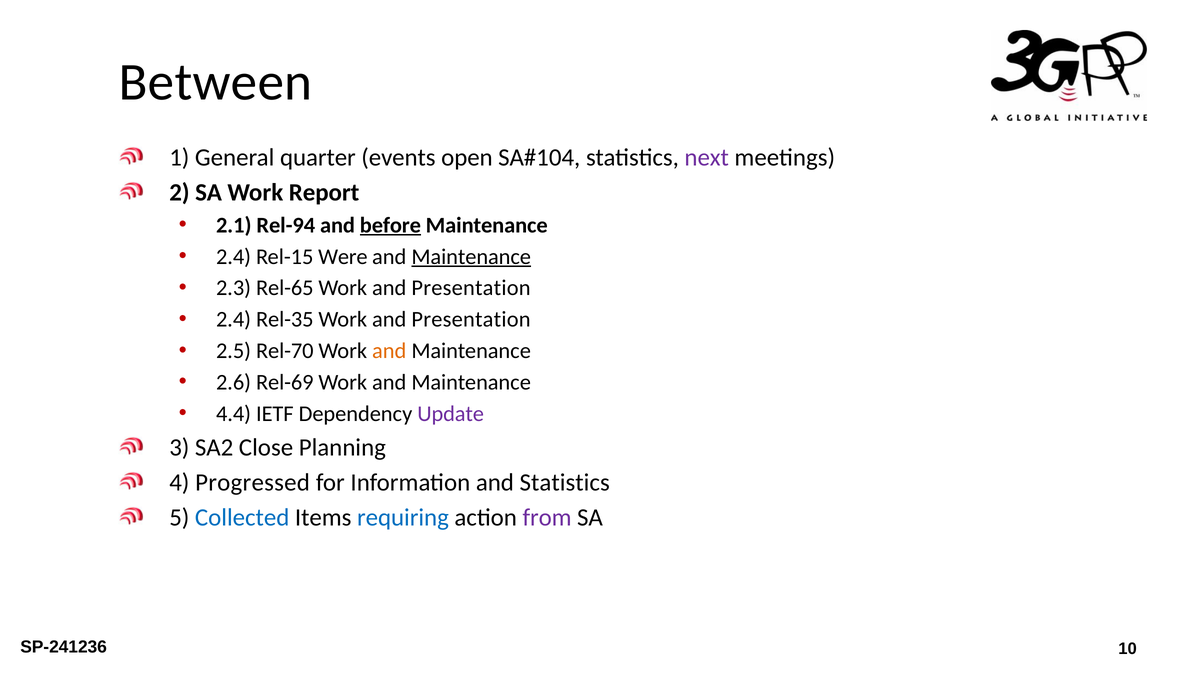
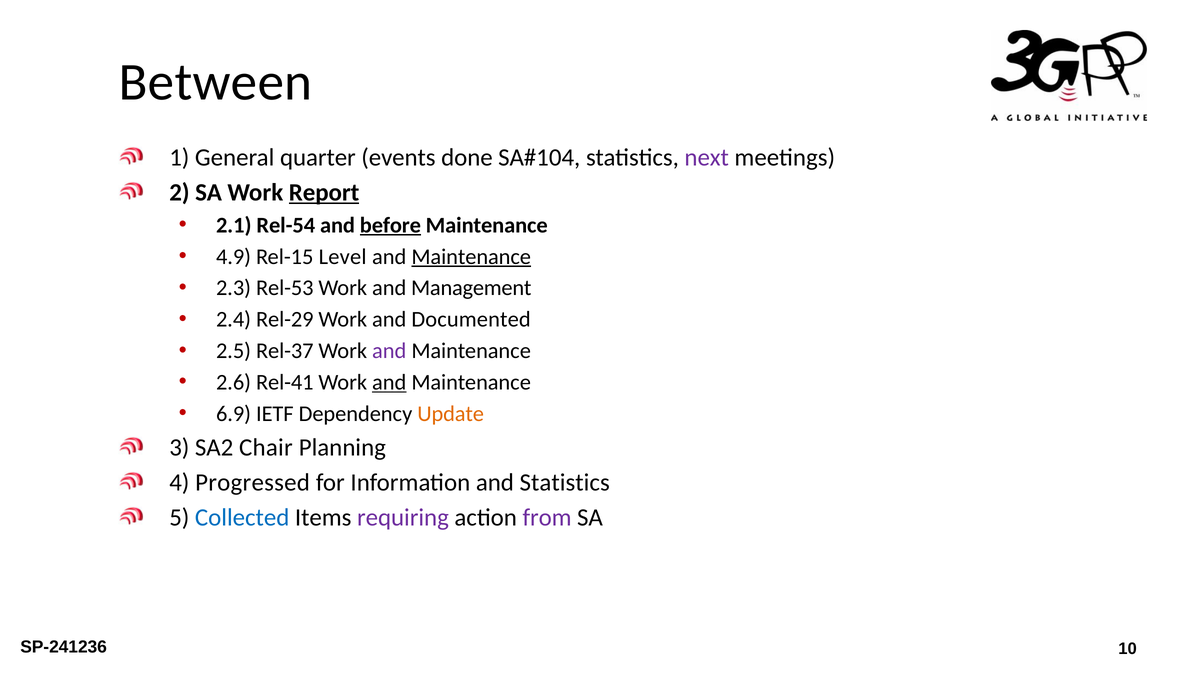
open: open -> done (467, 157)
Report underline: none -> present (324, 192)
Rel-94: Rel-94 -> Rel-54 (286, 225)
2.4: 2.4 -> 4.9 (234, 256)
Were: Were -> Level (343, 256)
Rel-65: Rel-65 -> Rel-53 (285, 288)
Presentation: Presentation -> Management (471, 288)
Rel-35: Rel-35 -> Rel-29 (285, 319)
Presentation: Presentation -> Documented (471, 319)
Rel-70: Rel-70 -> Rel-37 (285, 351)
and colour: orange -> purple (389, 351)
Rel-69: Rel-69 -> Rel-41 (285, 382)
and underline: none -> present (389, 382)
4.4: 4.4 -> 6.9 (234, 413)
Update colour: purple -> orange (451, 413)
Close: Close -> Chair (266, 447)
requiring colour: blue -> purple (403, 517)
